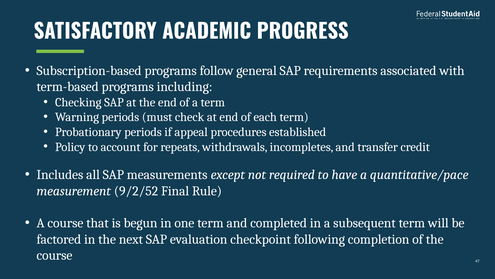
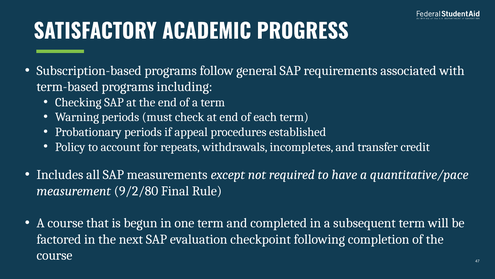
9/2/52: 9/2/52 -> 9/2/80 (136, 191)
